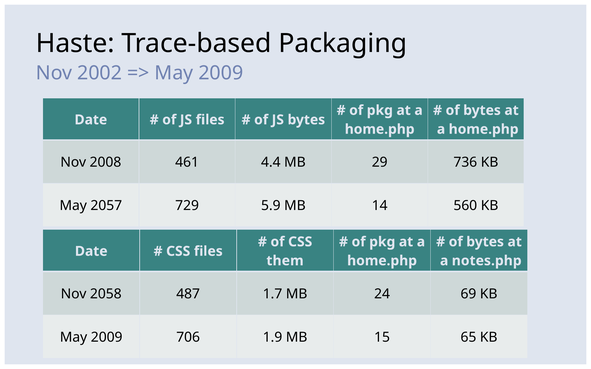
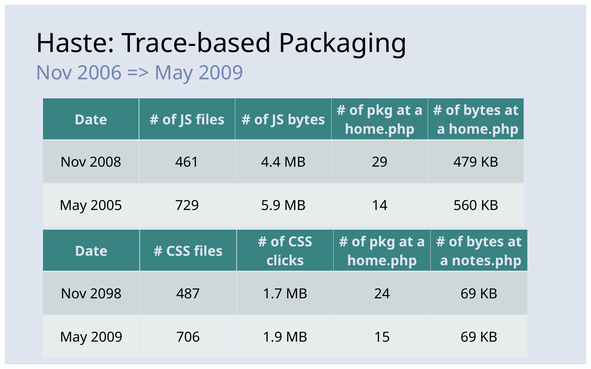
2002: 2002 -> 2006 (100, 73)
736: 736 -> 479 (465, 163)
2057: 2057 -> 2005 (106, 206)
them: them -> clicks (285, 261)
2058: 2058 -> 2098 (106, 294)
15 65: 65 -> 69 (468, 338)
